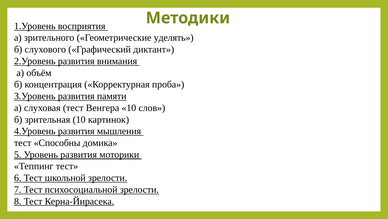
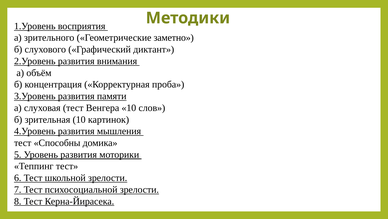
уделять: уделять -> заметно (174, 38)
